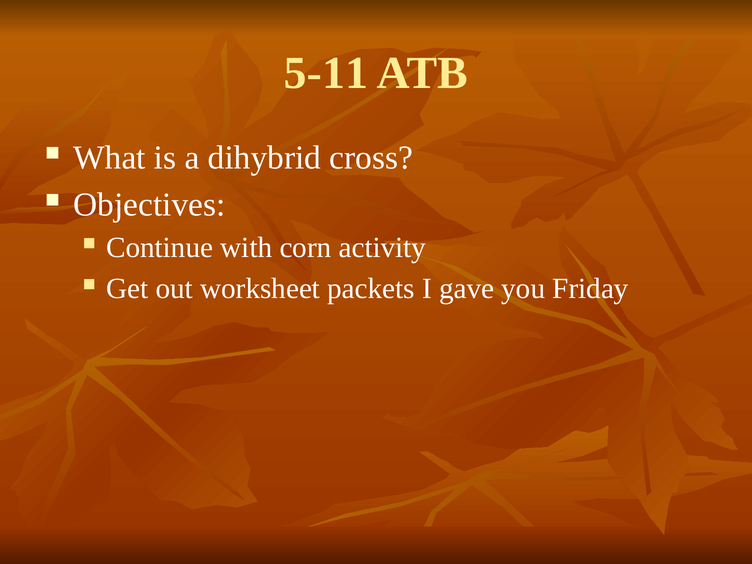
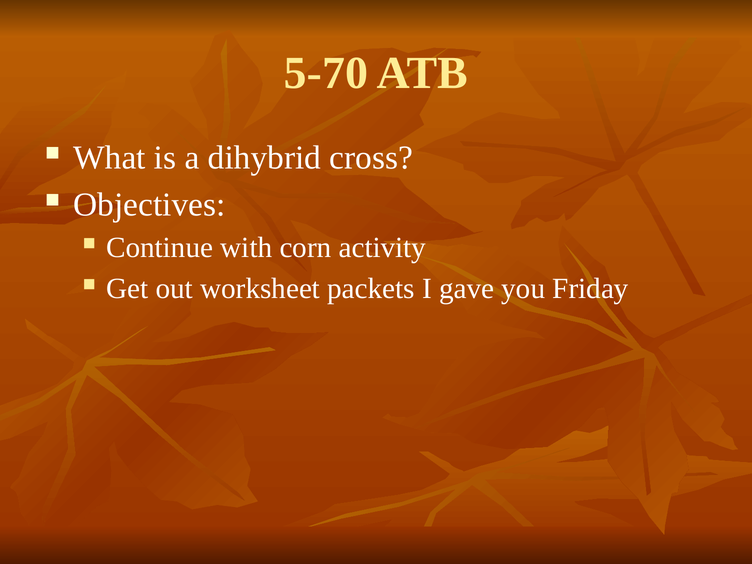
5-11: 5-11 -> 5-70 (326, 73)
